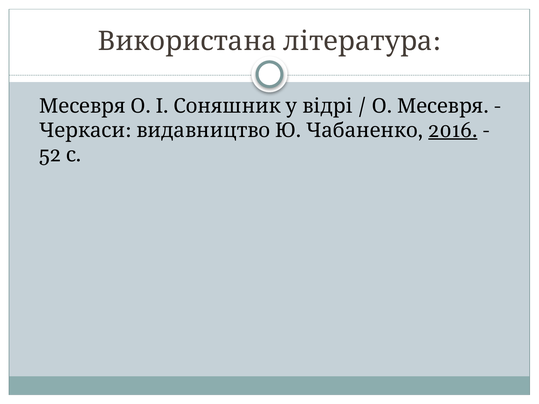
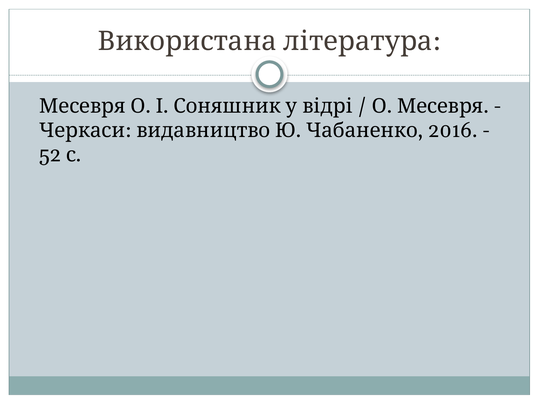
2016 underline: present -> none (453, 130)
